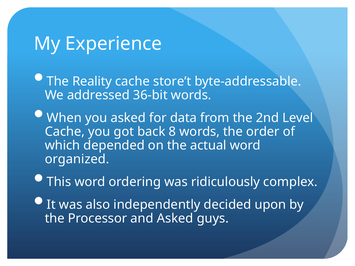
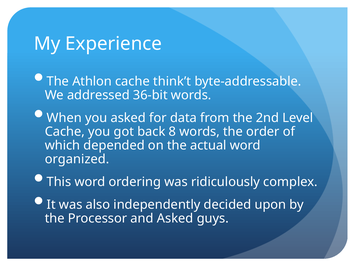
Reality: Reality -> Athlon (92, 81)
store’t: store’t -> think’t (172, 81)
